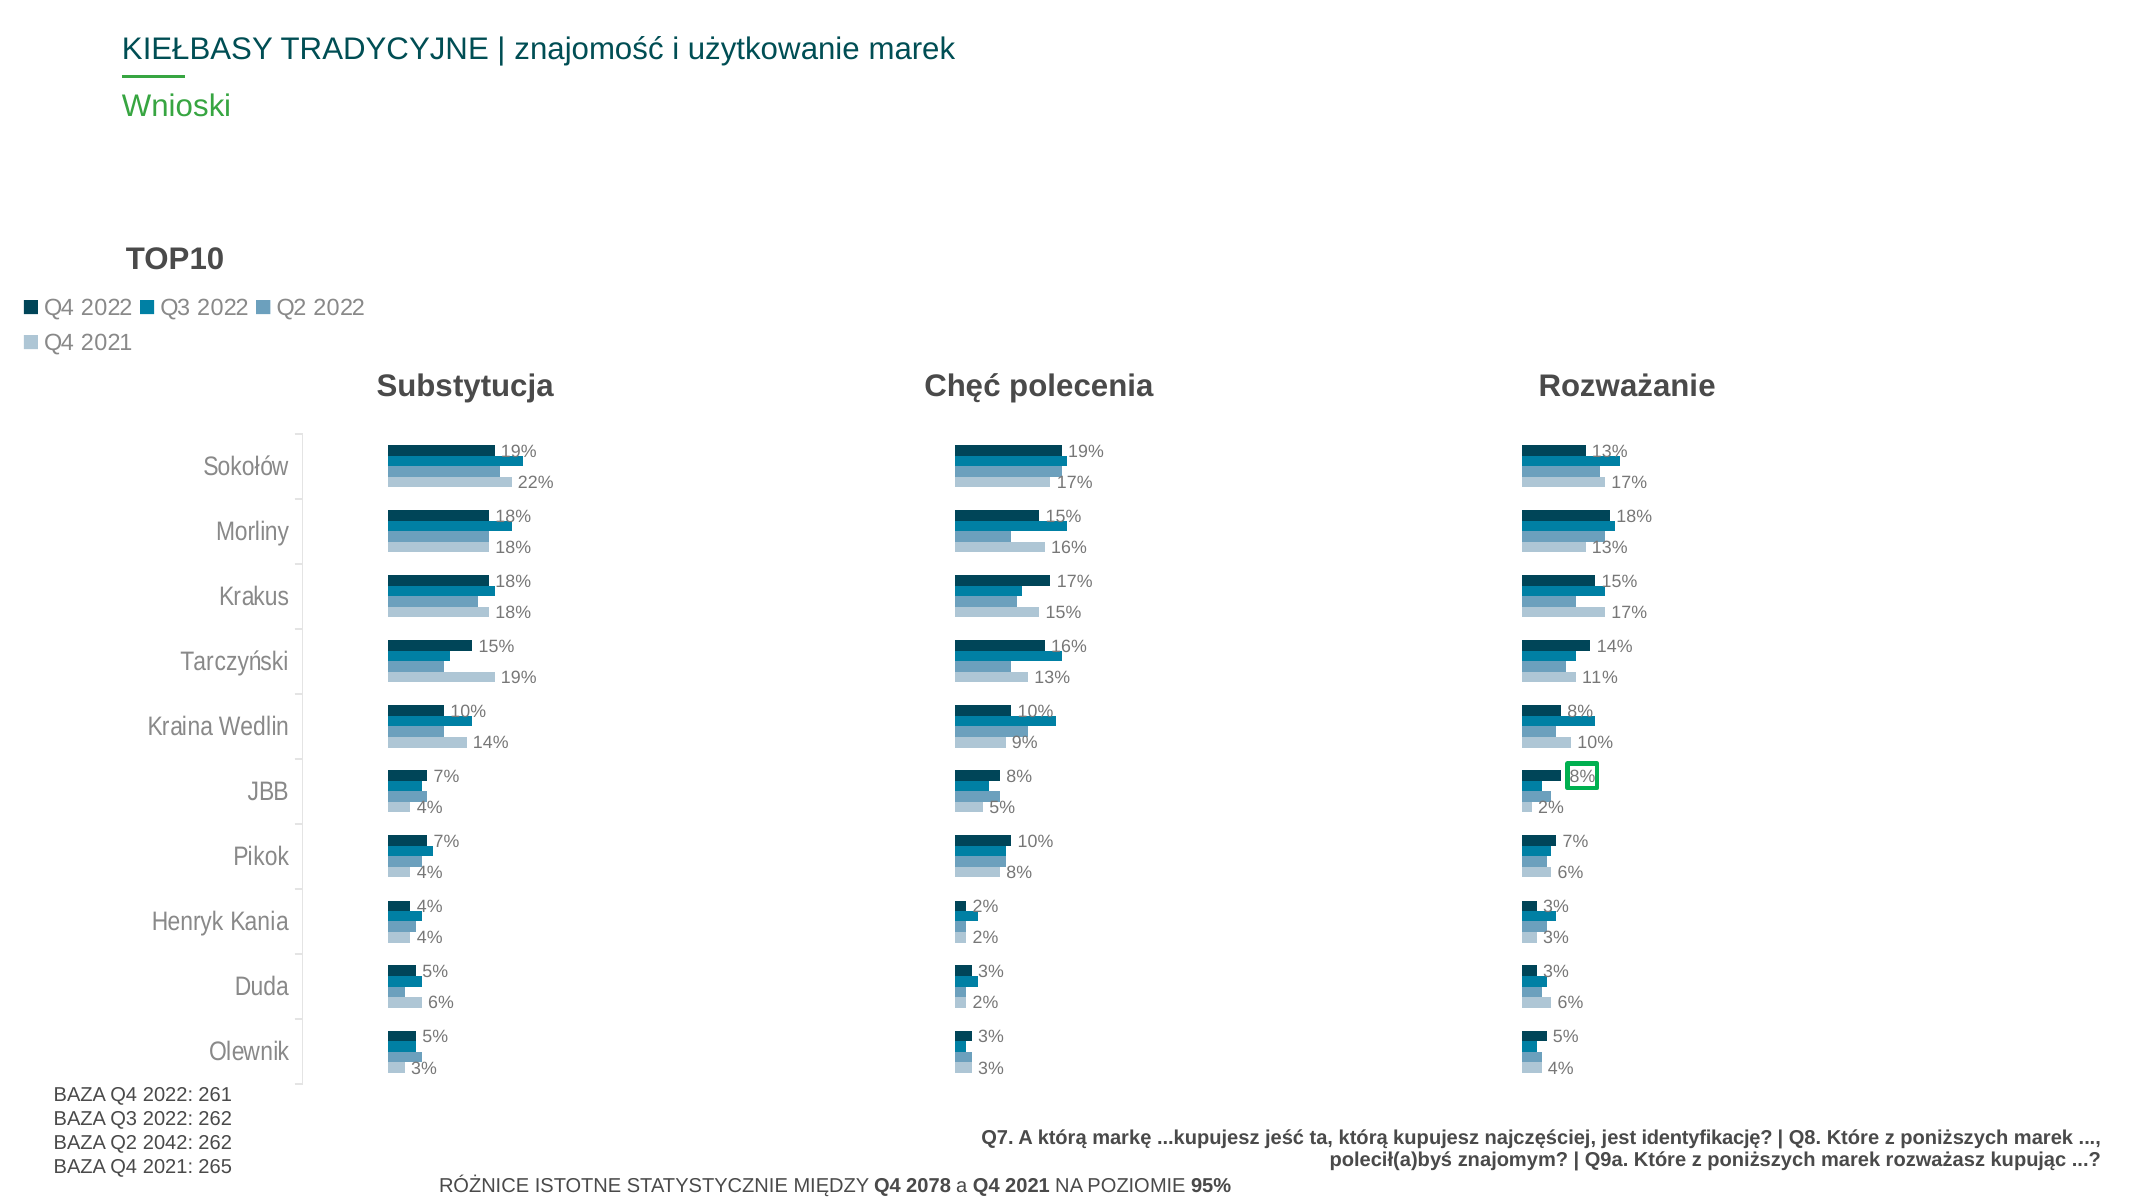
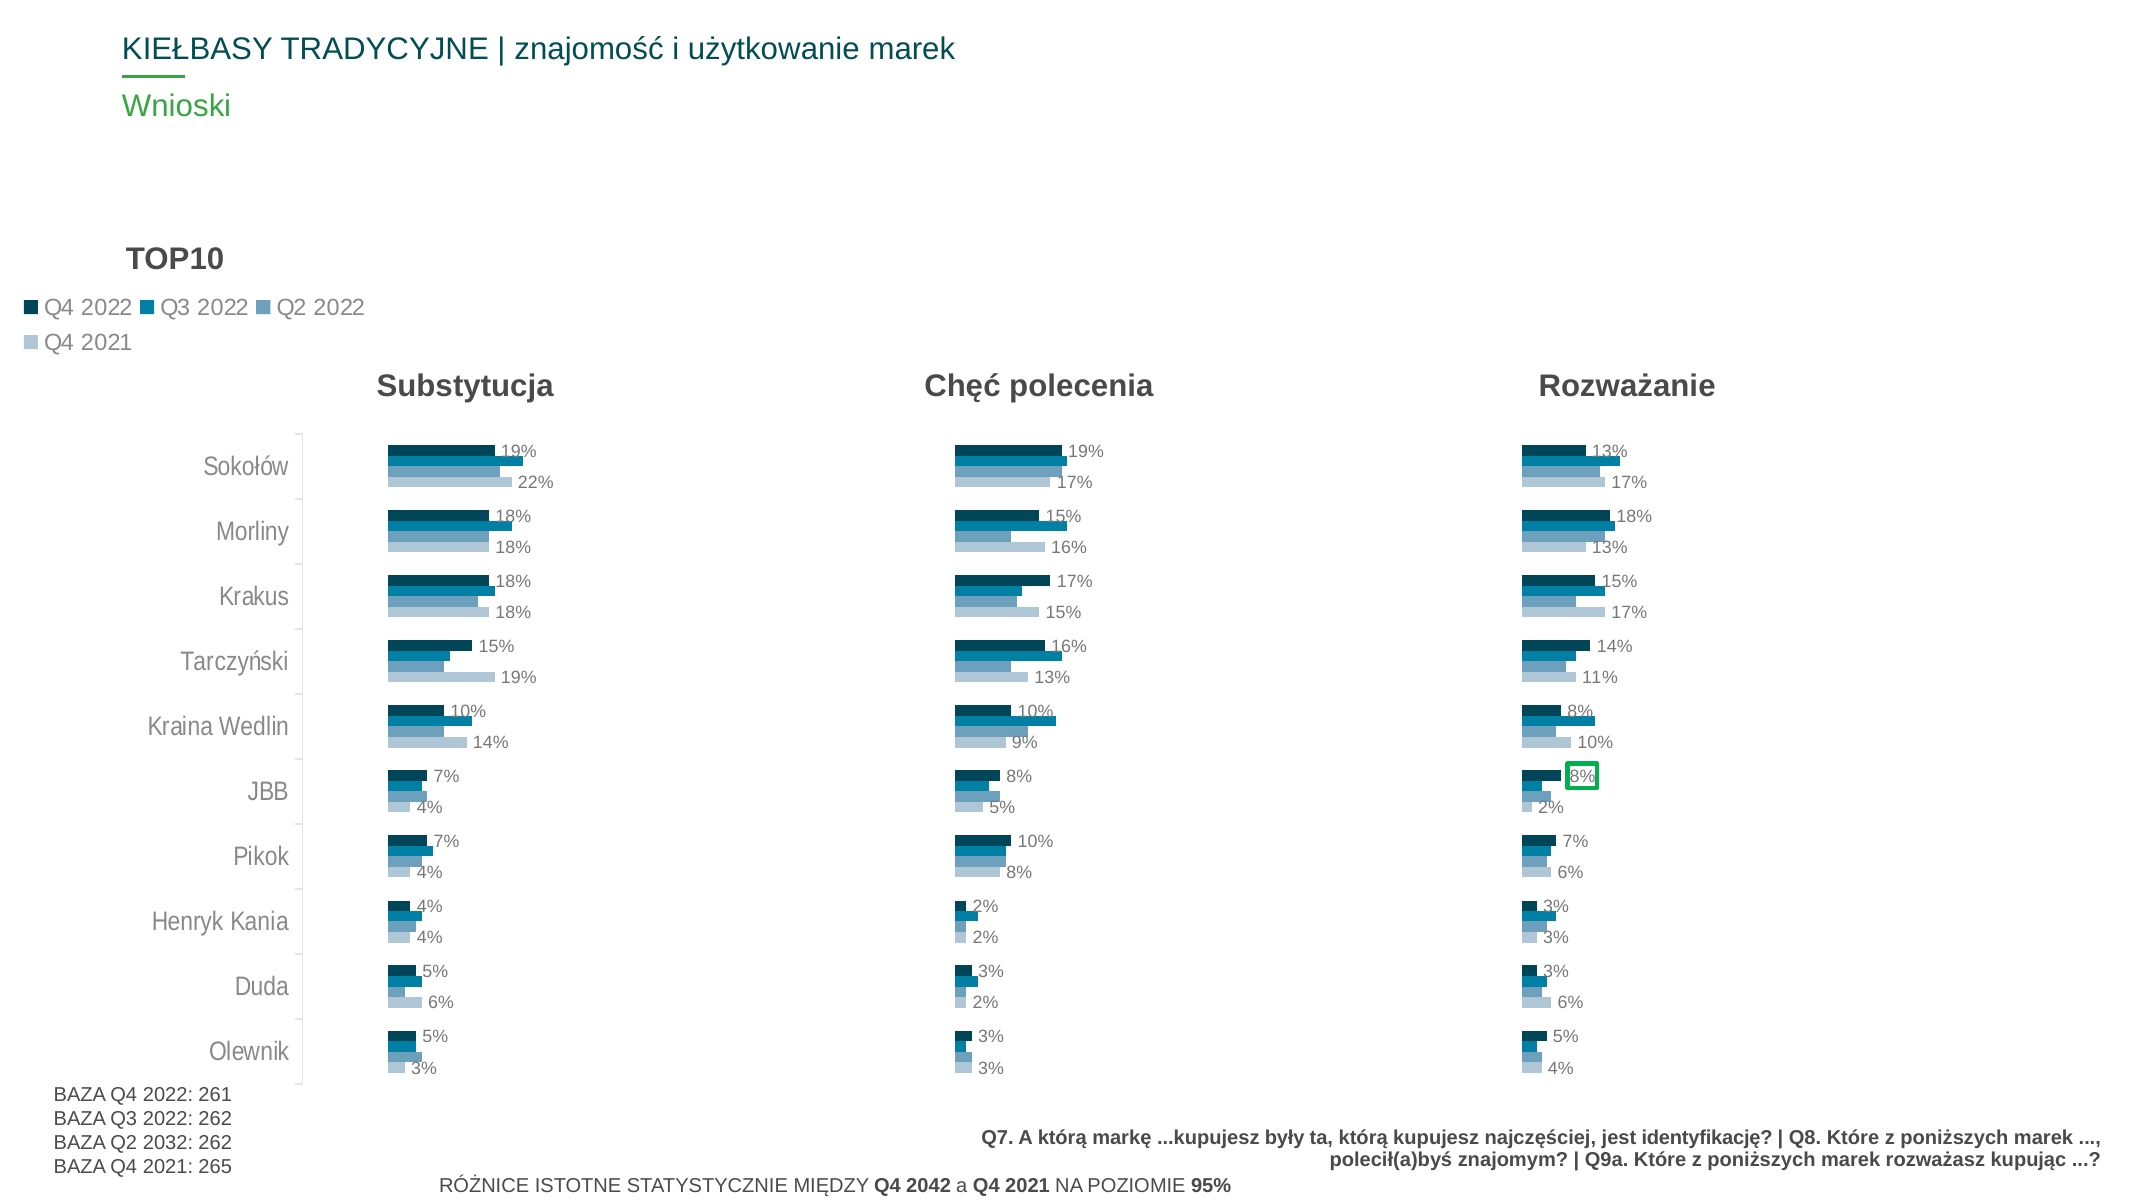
jeść: jeść -> były (1285, 1138)
2042: 2042 -> 2032 (168, 1143)
2078: 2078 -> 2042 (929, 1186)
